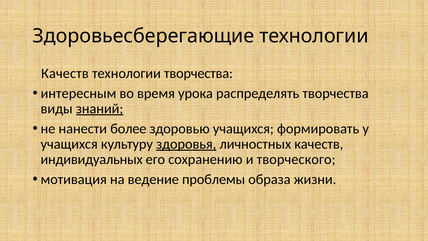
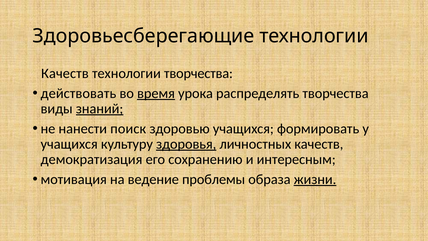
интересным: интересным -> действовать (78, 93)
время underline: none -> present (156, 93)
более: более -> поиск (128, 128)
индивидуальных: индивидуальных -> демократизация (92, 159)
творческого: творческого -> интересным (296, 159)
жизни underline: none -> present (315, 179)
